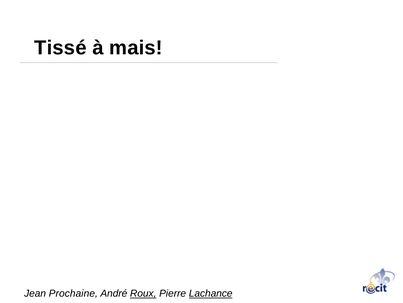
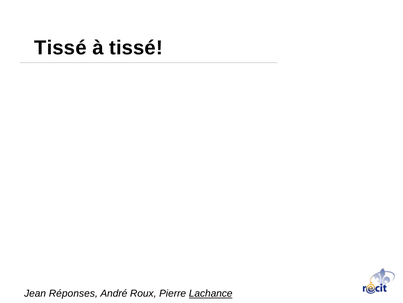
à mais: mais -> tissé (136, 48)
Prochaine: Prochaine -> Réponses (73, 293)
Roux underline: present -> none (143, 293)
